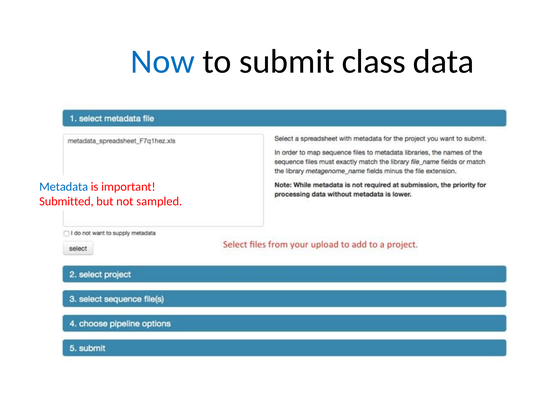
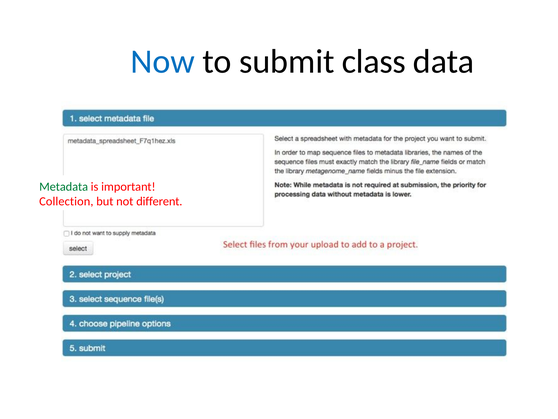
Metadata colour: blue -> green (64, 186)
Submitted: Submitted -> Collection (66, 201)
sampled: sampled -> different (159, 201)
